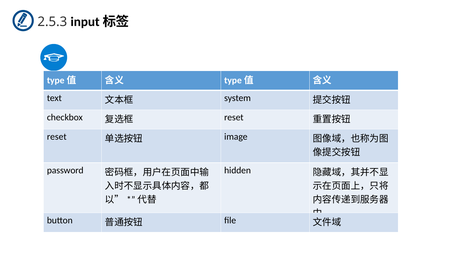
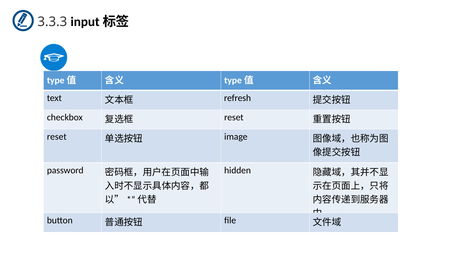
2.5.3: 2.5.3 -> 3.3.3 (52, 22)
system: system -> refresh (237, 98)
